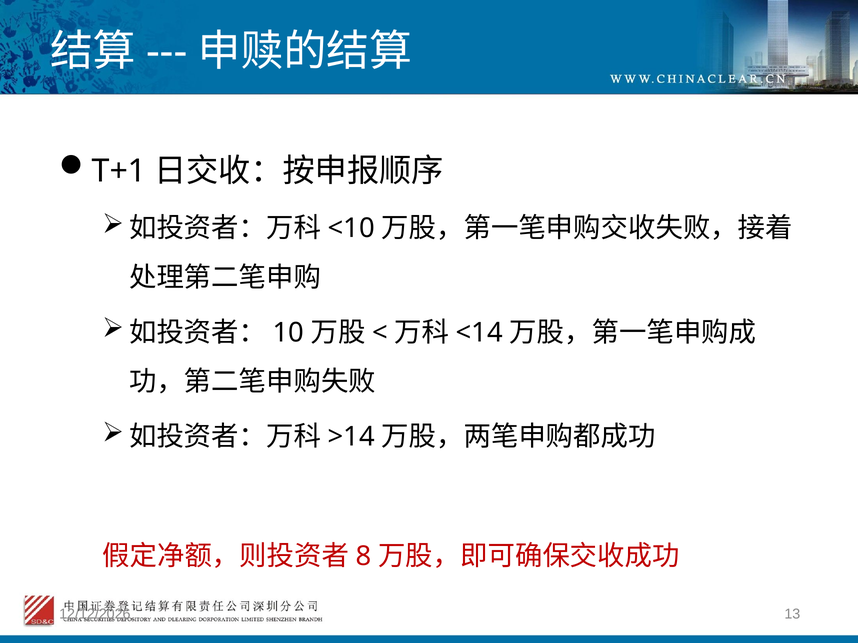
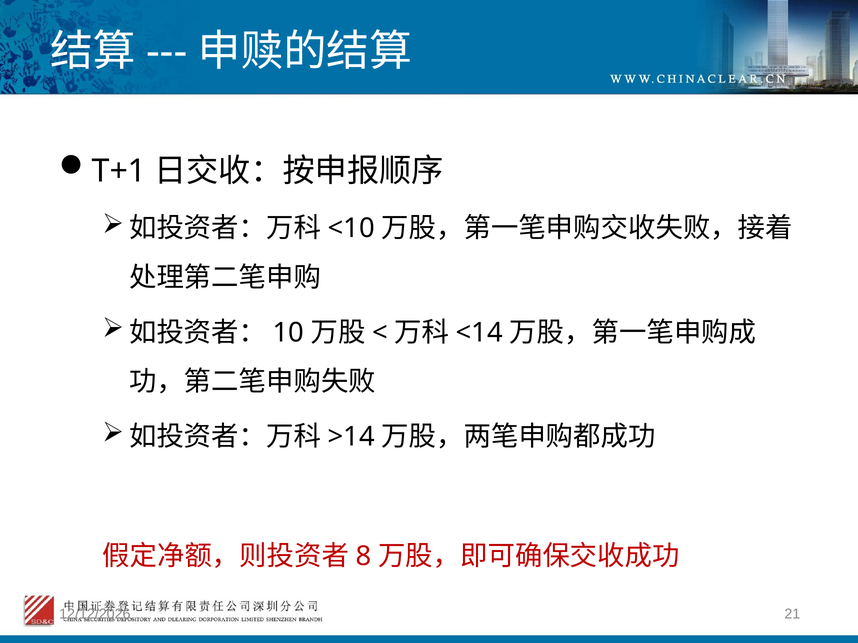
13: 13 -> 21 (792, 615)
